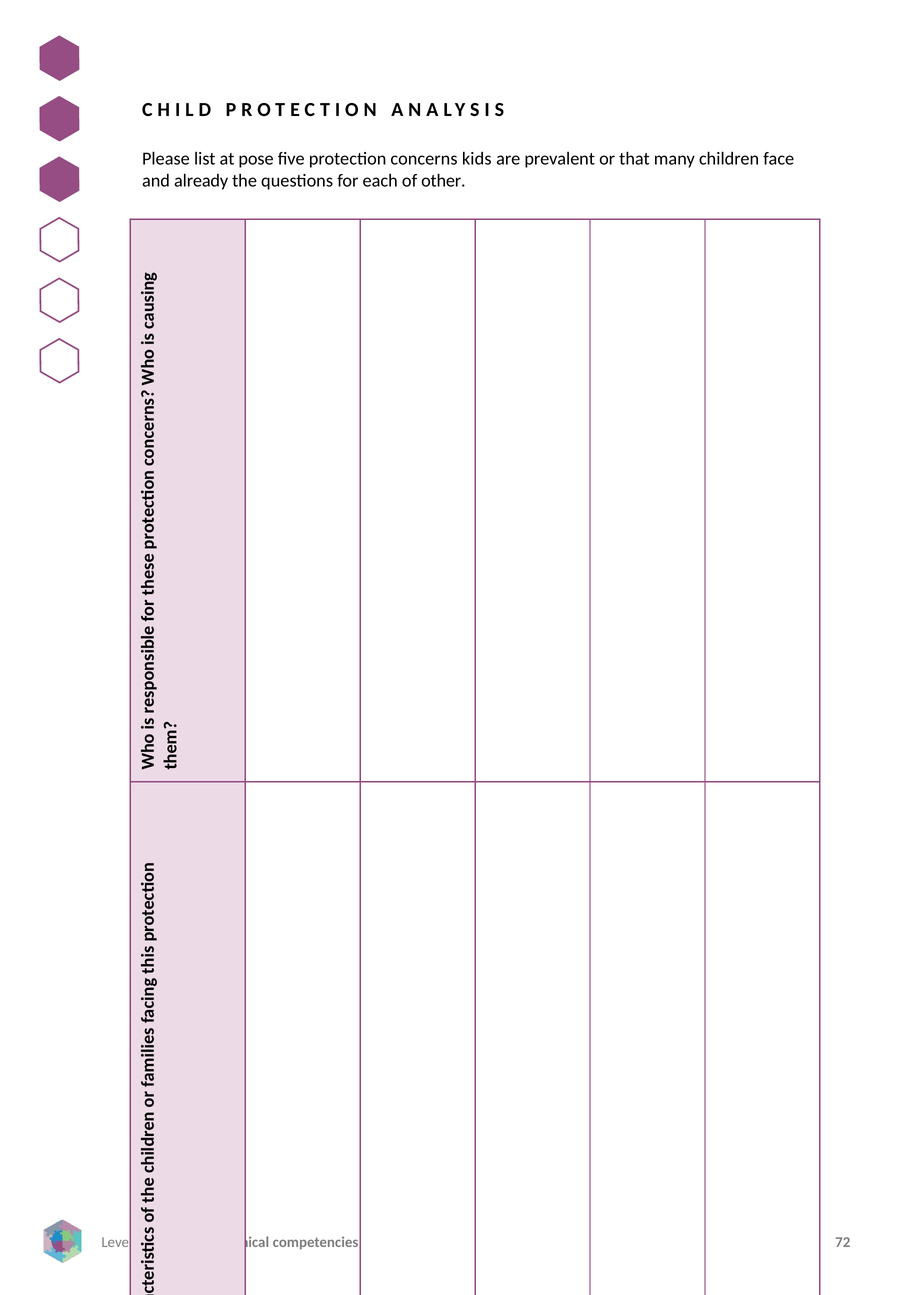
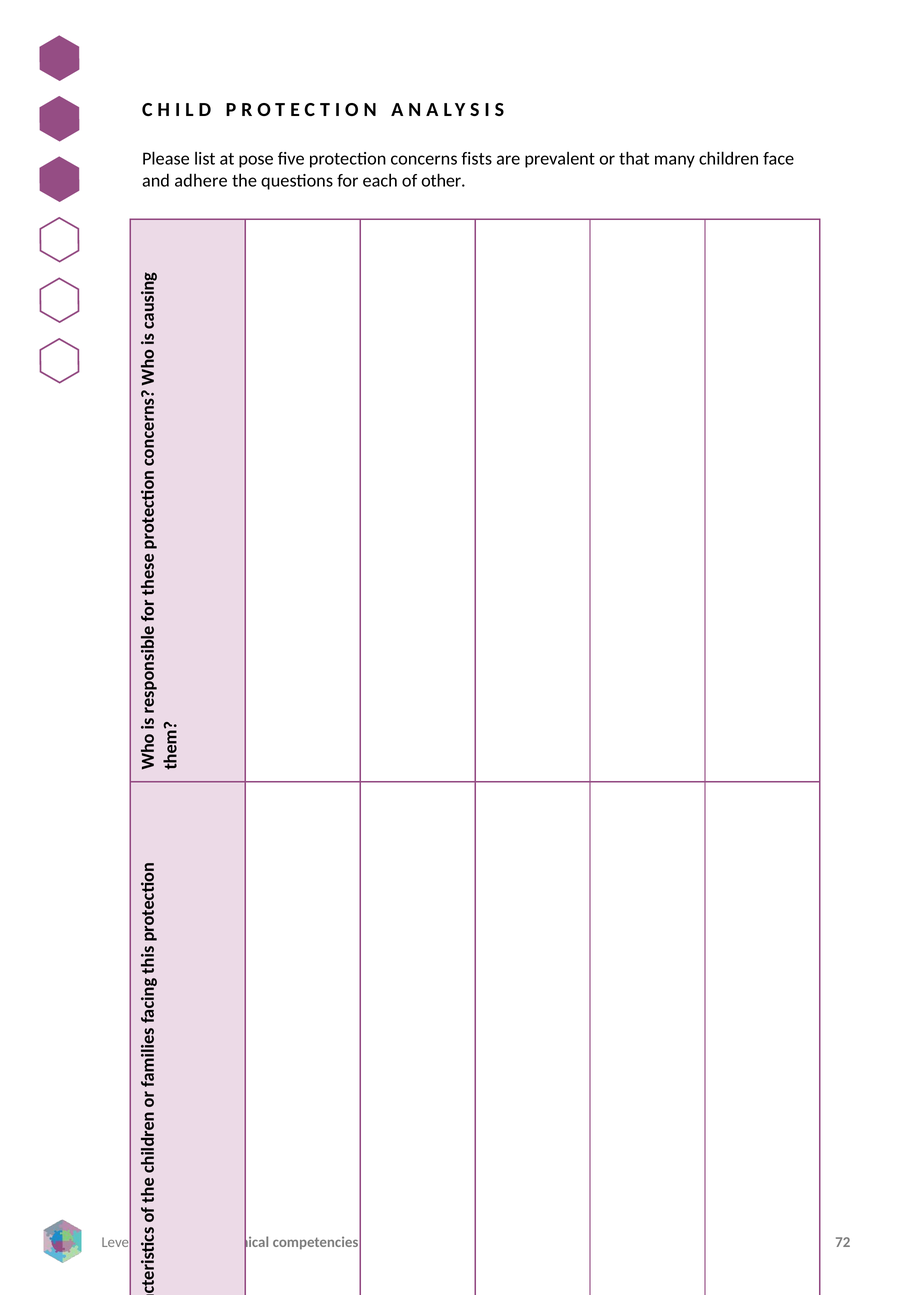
kids: kids -> fists (477, 159)
already: already -> adhere (201, 181)
